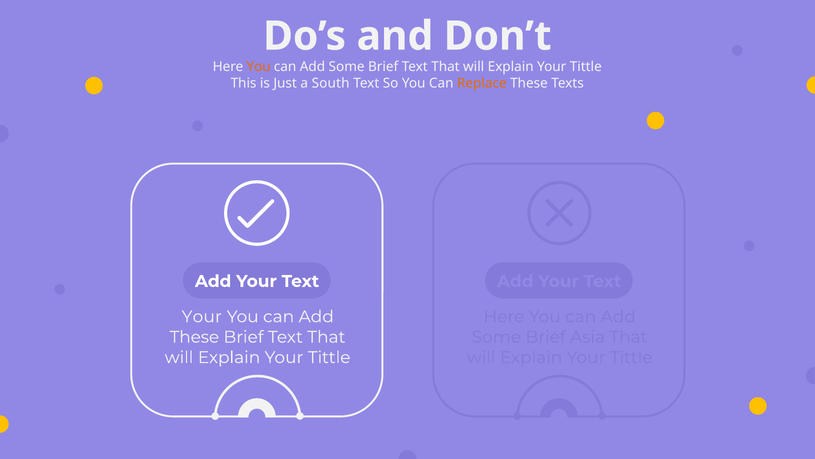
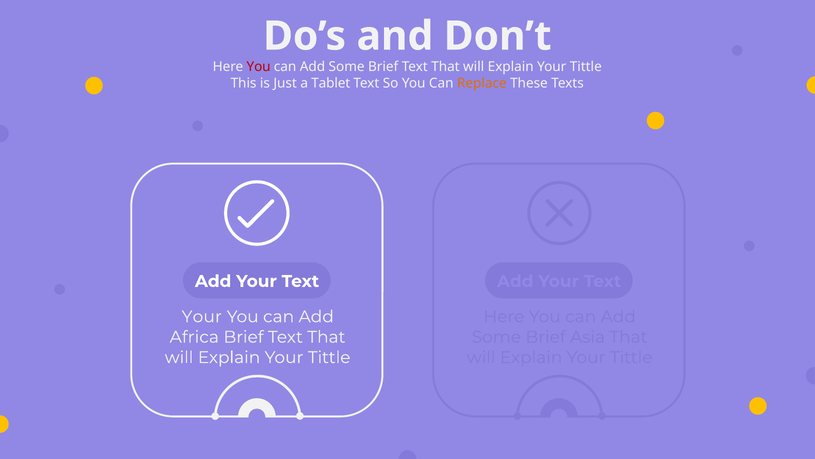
You colour: orange -> red (259, 67)
South: South -> Tablet (331, 83)
These: These -> Africa (194, 337)
